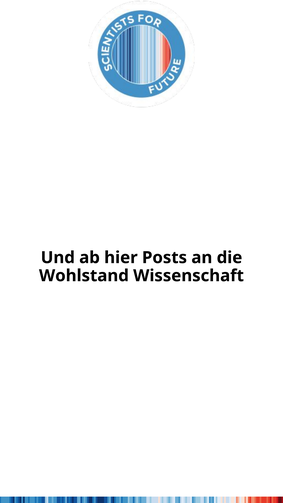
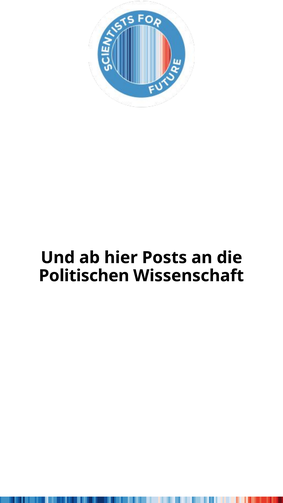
Wohlstand: Wohlstand -> Politischen (84, 276)
